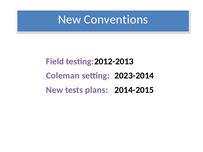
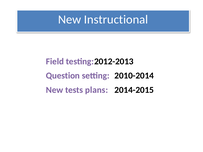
Conventions: Conventions -> Instructional (116, 19)
Coleman: Coleman -> Question (63, 76)
2023-2014: 2023-2014 -> 2010-2014 (134, 76)
